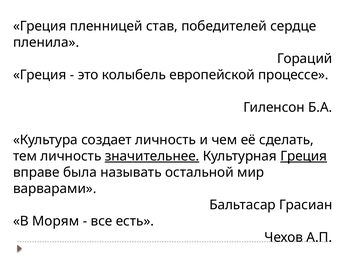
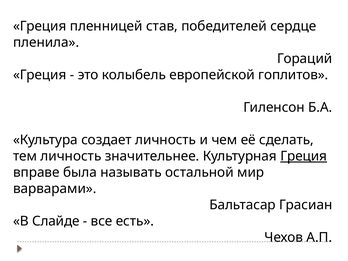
процессе: процессе -> гоплитов (293, 75)
значительнее underline: present -> none (152, 156)
Морям: Морям -> Слайде (56, 221)
